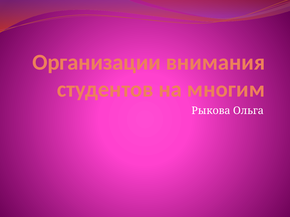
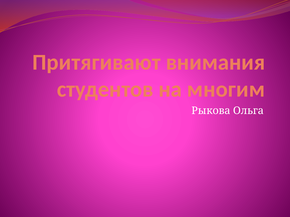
Организации: Организации -> Притягивают (96, 62)
